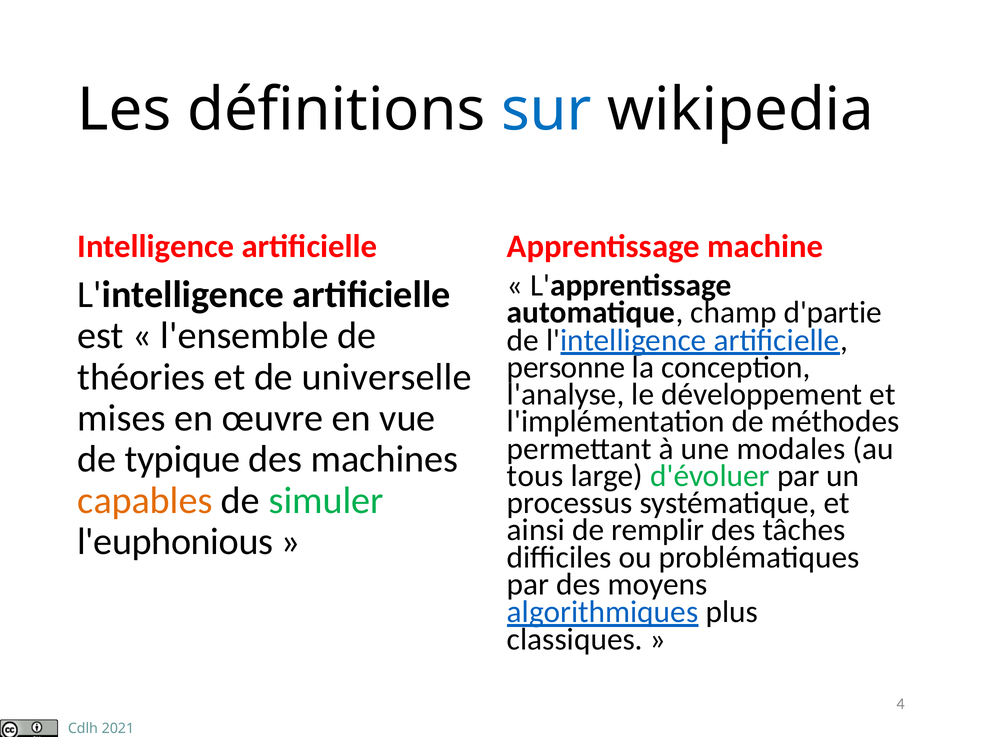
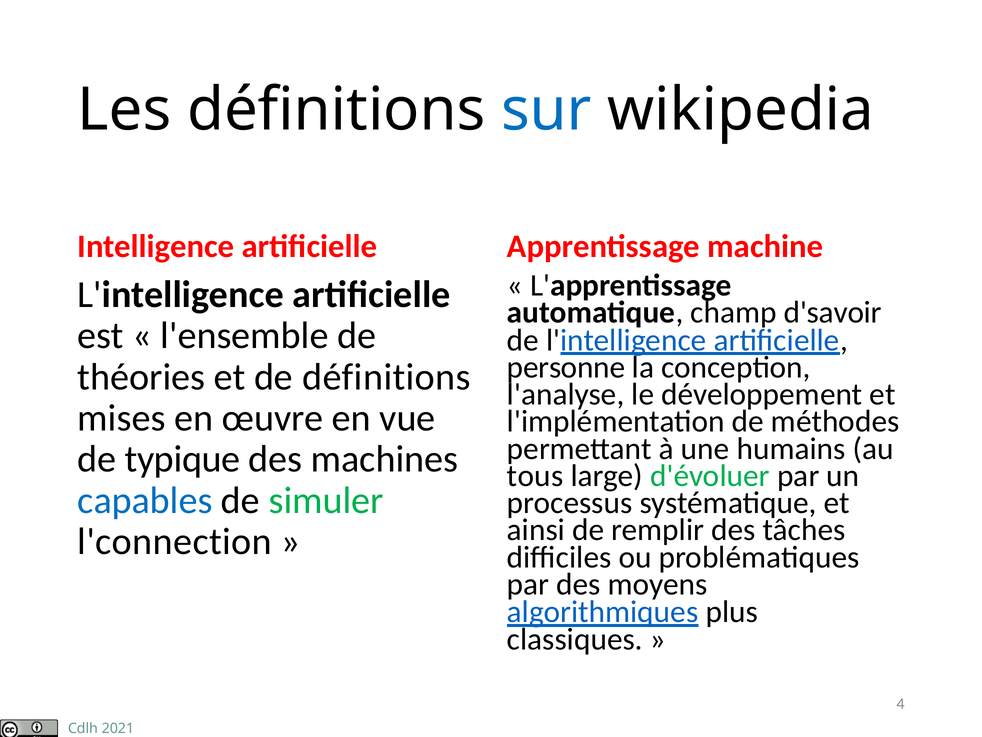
d'partie: d'partie -> d'savoir (833, 312)
de universelle: universelle -> définitions (386, 377)
modales: modales -> humains (791, 448)
capables colour: orange -> blue (145, 500)
l'euphonious: l'euphonious -> l'connection (175, 541)
